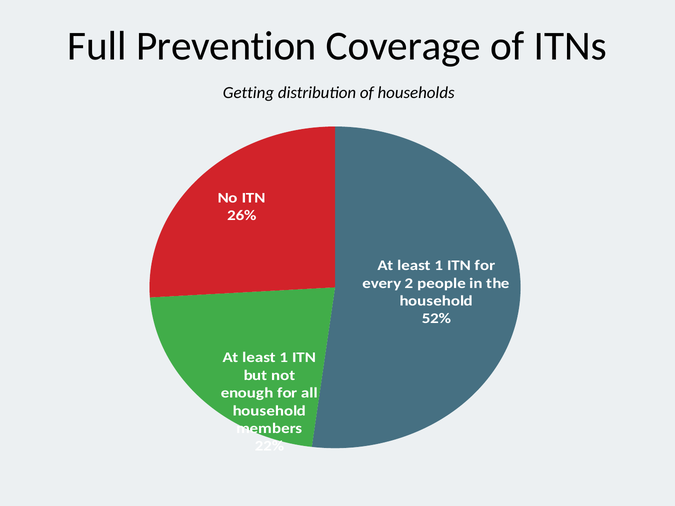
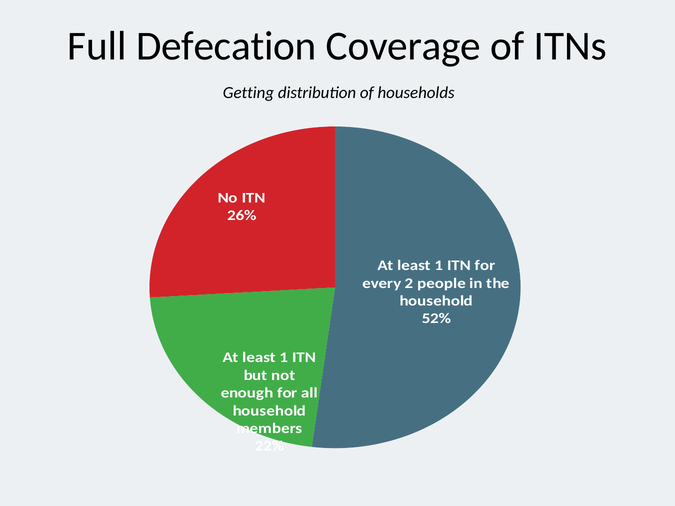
Prevention: Prevention -> Defecation (226, 46)
